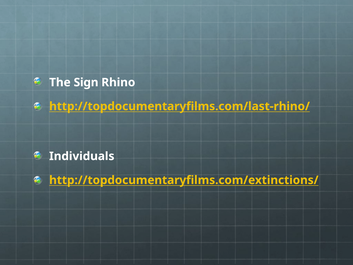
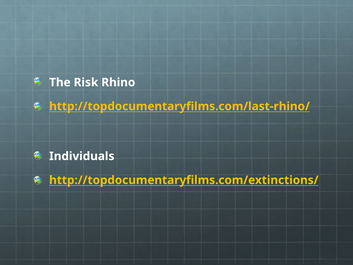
Sign: Sign -> Risk (86, 82)
